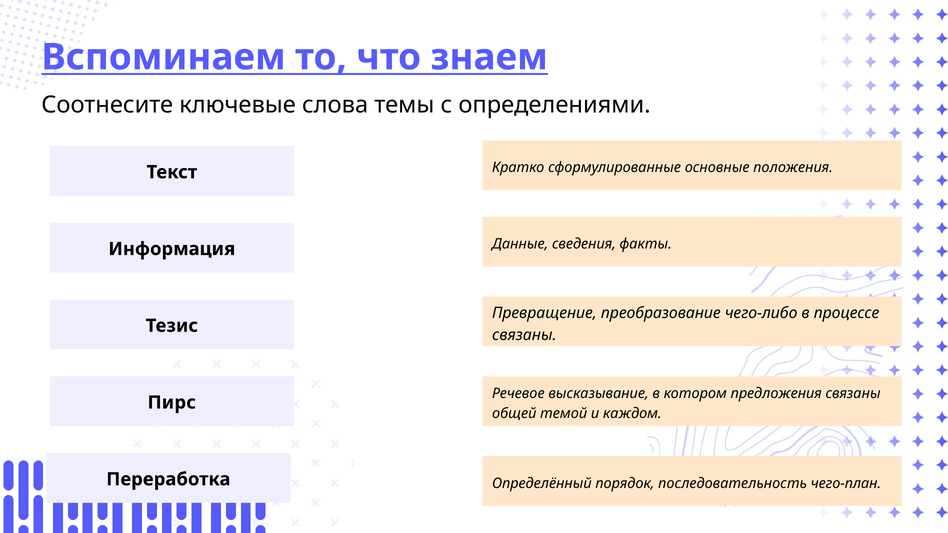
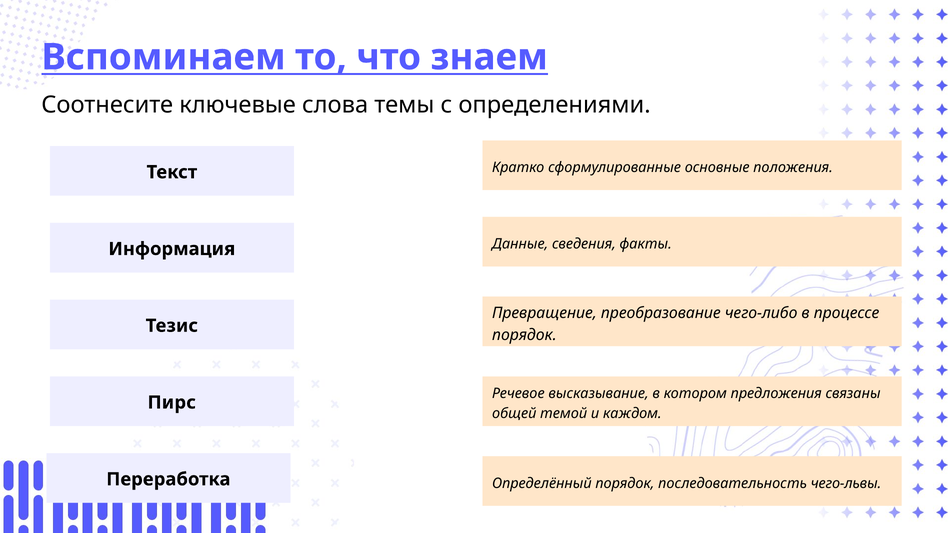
связаны: связаны -> порядок (524, 335)
чего-план: чего-план -> чего-львы (846, 484)
